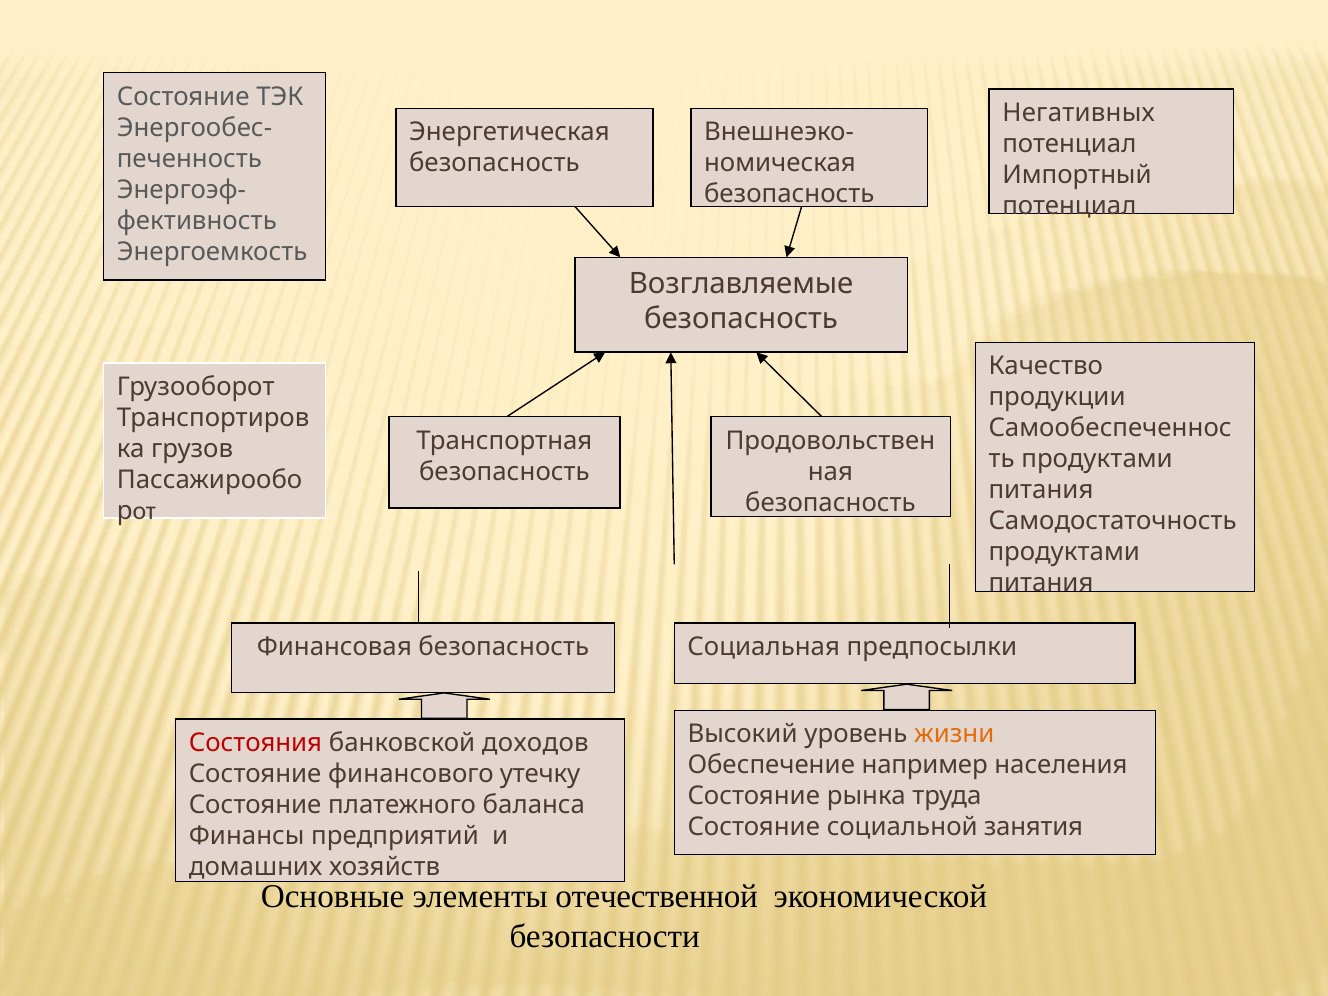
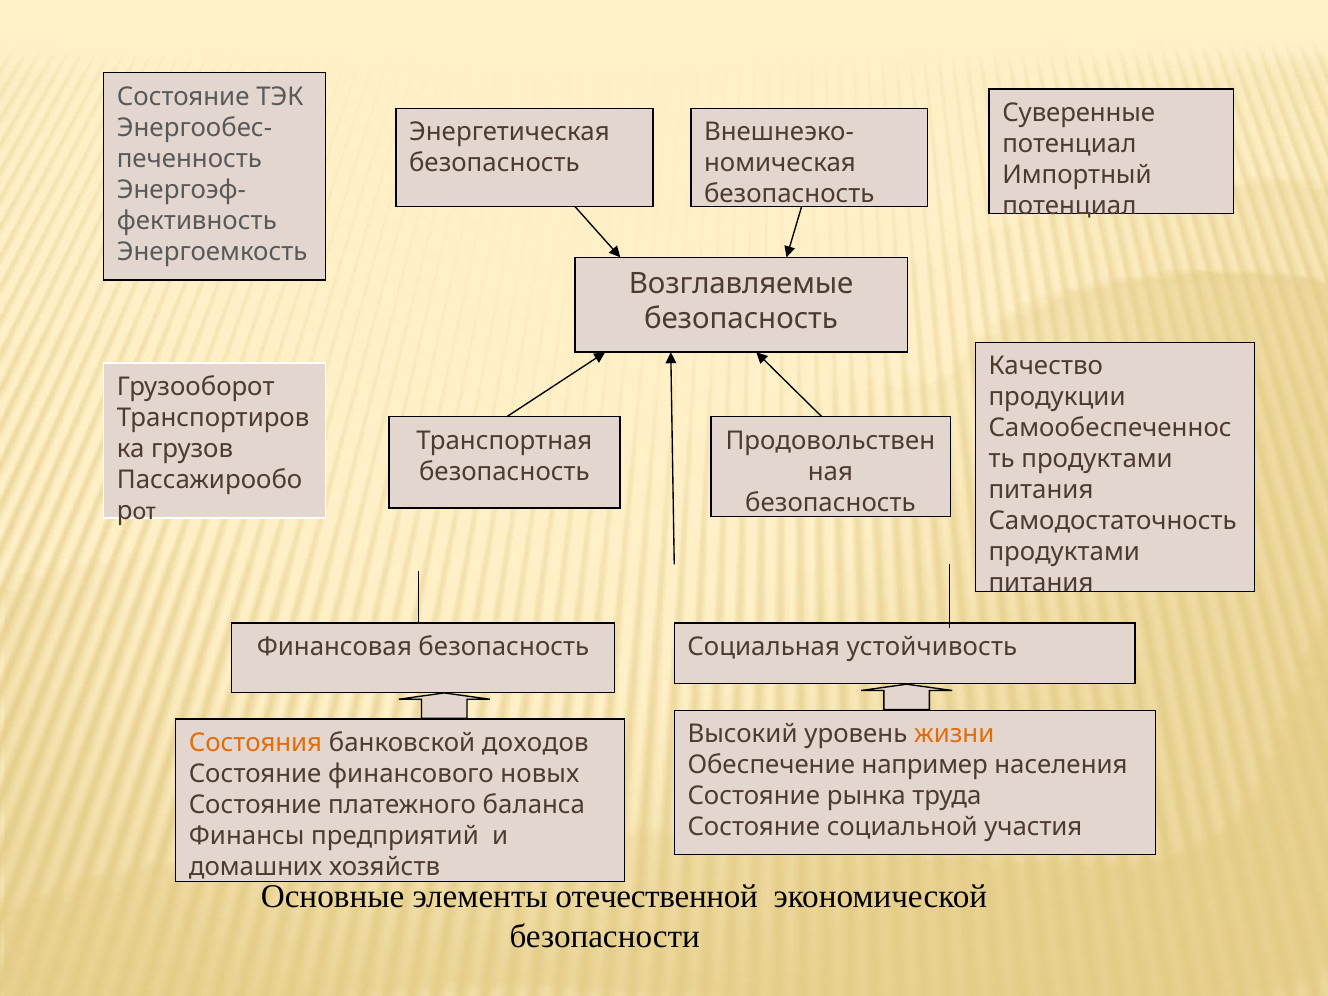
Негативных: Негативных -> Суверенные (1079, 113)
предпосылки: предпосылки -> устойчивость (932, 647)
Состояния colour: red -> orange (255, 743)
утечку: утечку -> новых (540, 774)
занятия: занятия -> участия (1033, 827)
